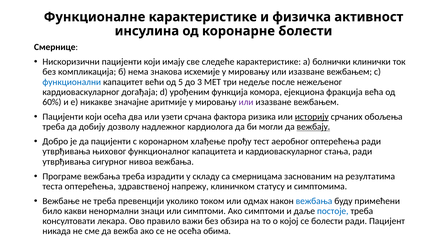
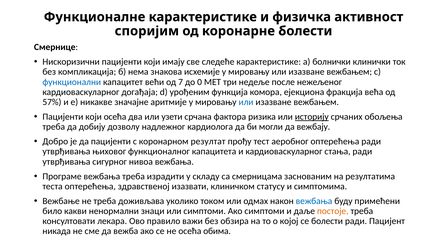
инсулина: инсулина -> споријим (147, 31)
5: 5 -> 7 (181, 82)
3: 3 -> 0 (200, 82)
60%: 60% -> 57% (52, 102)
или colour: purple -> blue (246, 102)
вежбају underline: present -> none (313, 127)
хлађење: хлађење -> резултат (208, 142)
напрежу: напрежу -> изазвати (190, 187)
превенцији: превенцији -> доживљава (141, 201)
постоје colour: blue -> orange (333, 212)
